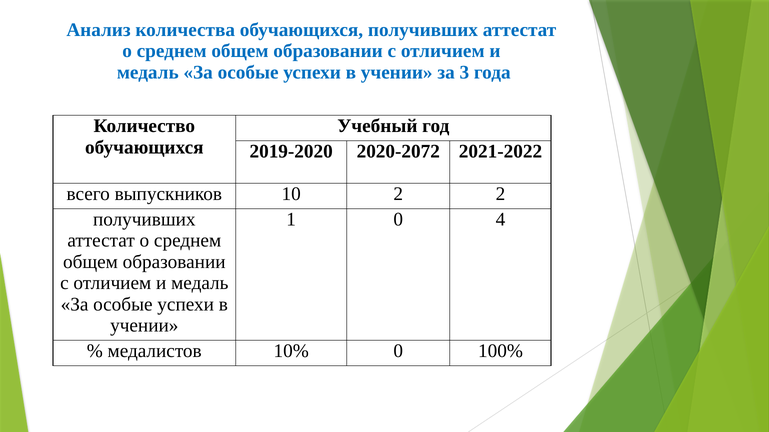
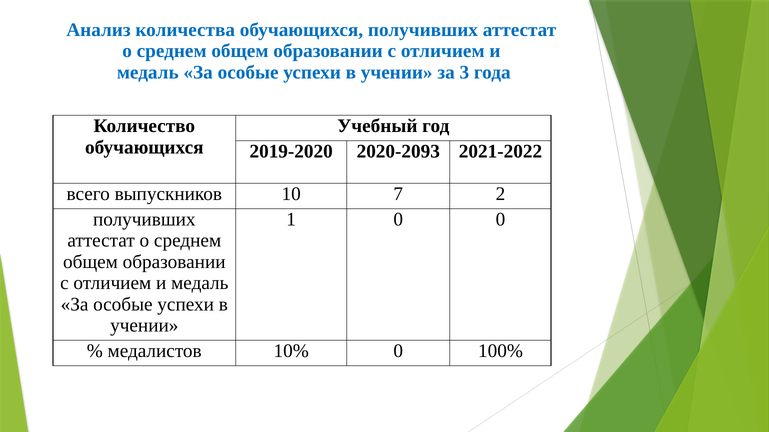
2020-2072: 2020-2072 -> 2020-2093 (398, 152)
10 2: 2 -> 7 (398, 194)
0 4: 4 -> 0 (500, 220)
